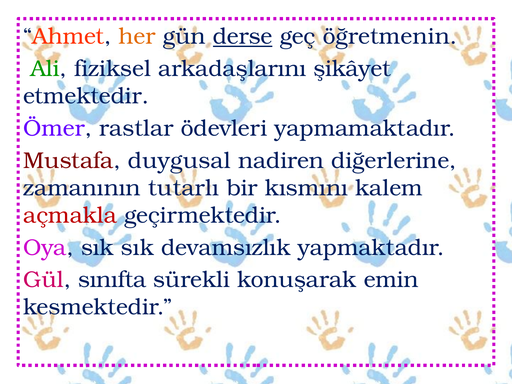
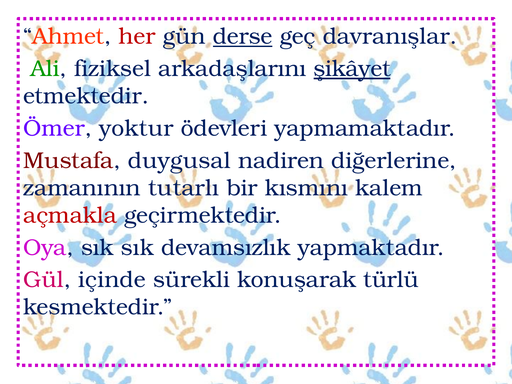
her colour: orange -> red (137, 36)
öğretmenin: öğretmenin -> davranışlar (390, 36)
şikâyet underline: none -> present (352, 69)
rastlar: rastlar -> yoktur (136, 128)
sınıfta: sınıfta -> içinde (112, 280)
emin: emin -> türlü (391, 280)
